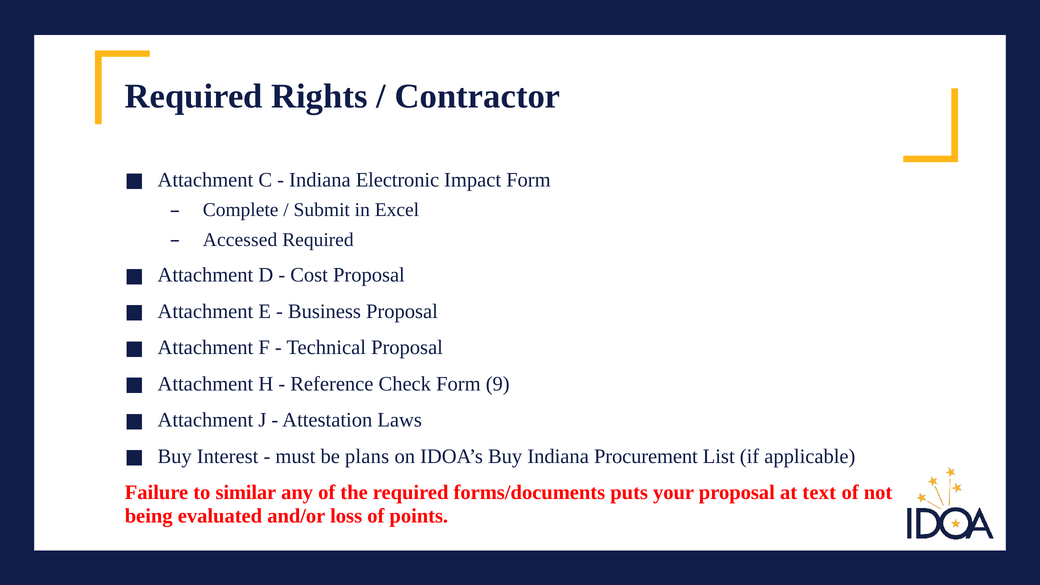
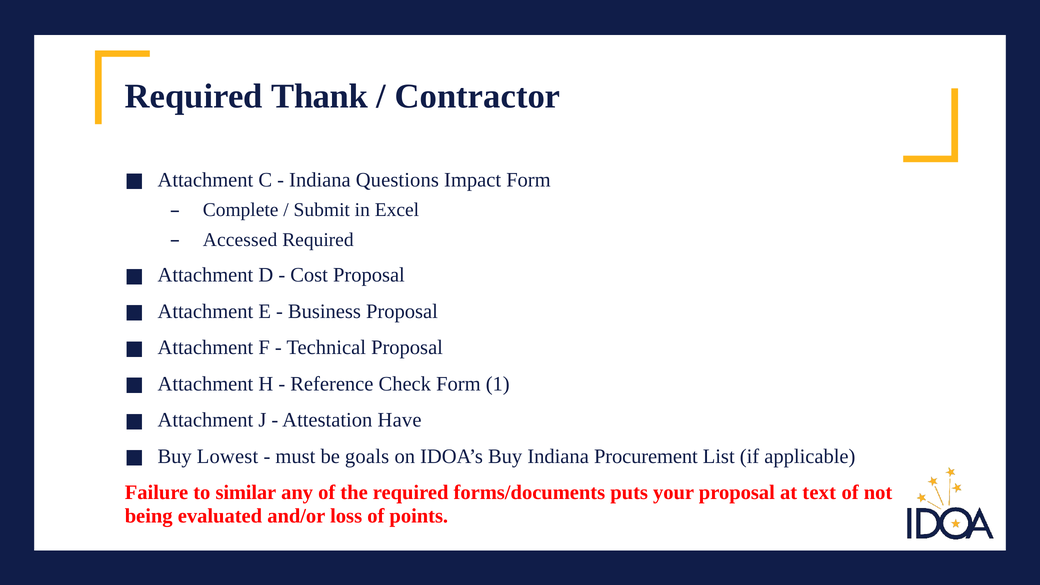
Rights: Rights -> Thank (320, 96)
Electronic: Electronic -> Questions (397, 180)
9: 9 -> 1 (498, 384)
Laws: Laws -> Have (400, 420)
Interest: Interest -> Lowest (227, 456)
plans: plans -> goals (367, 456)
